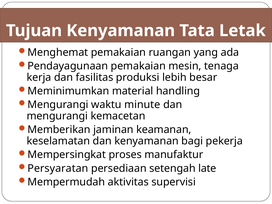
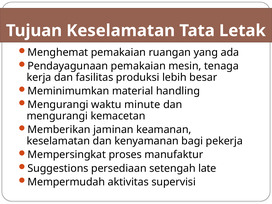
Tujuan Kenyamanan: Kenyamanan -> Keselamatan (121, 31)
Persyaratan: Persyaratan -> Suggestions (58, 168)
